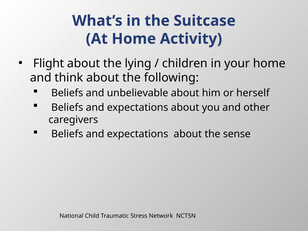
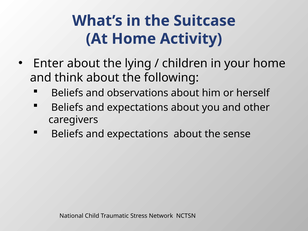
Flight: Flight -> Enter (48, 63)
unbelievable: unbelievable -> observations (138, 93)
